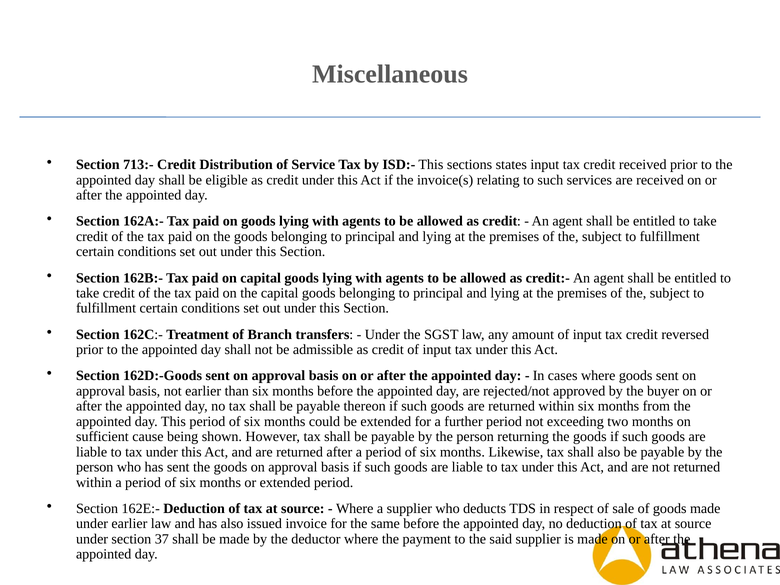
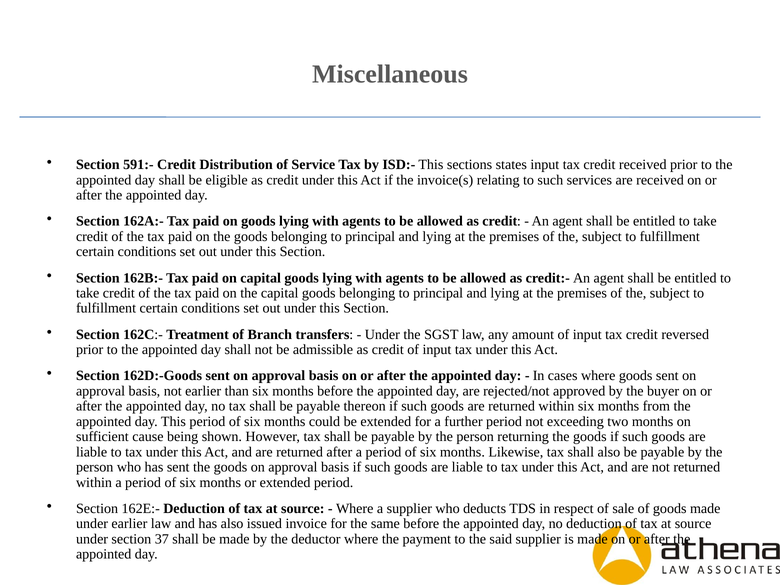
713:-: 713:- -> 591:- (138, 165)
